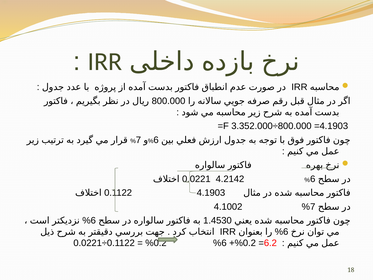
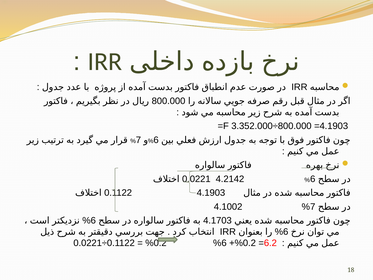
1.4530: 1.4530 -> 4.1703 (217, 220)
